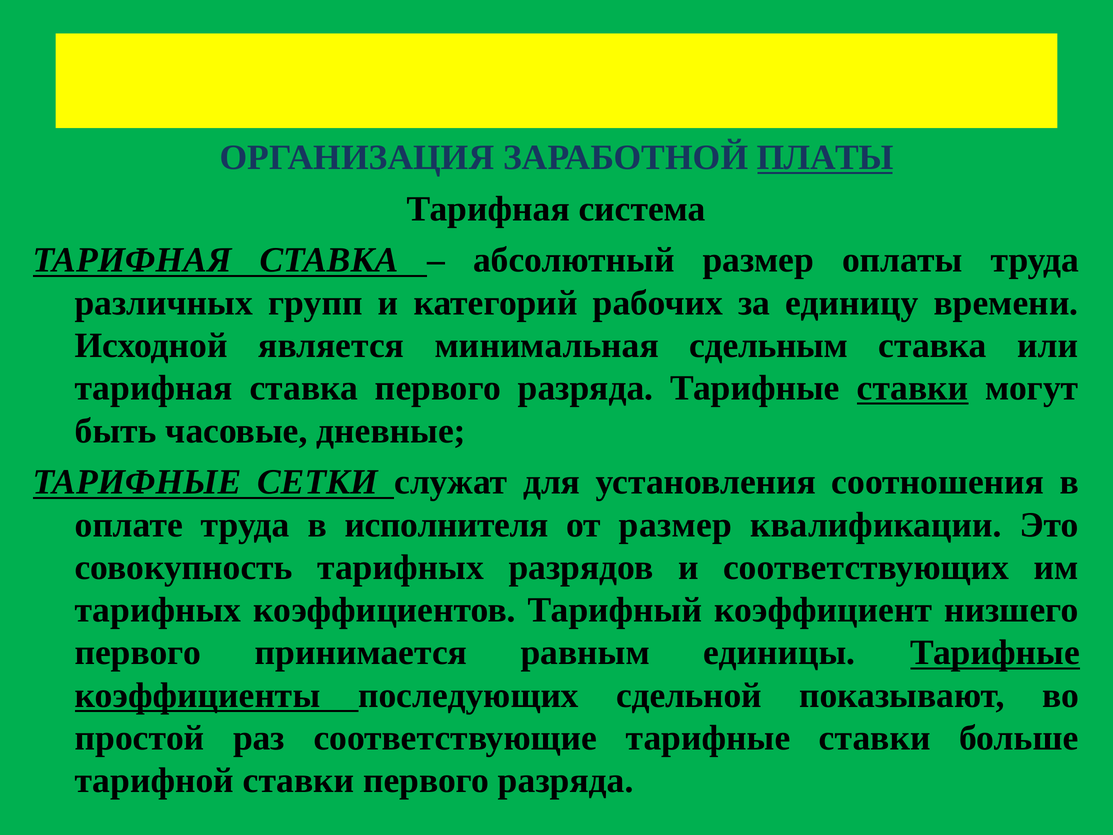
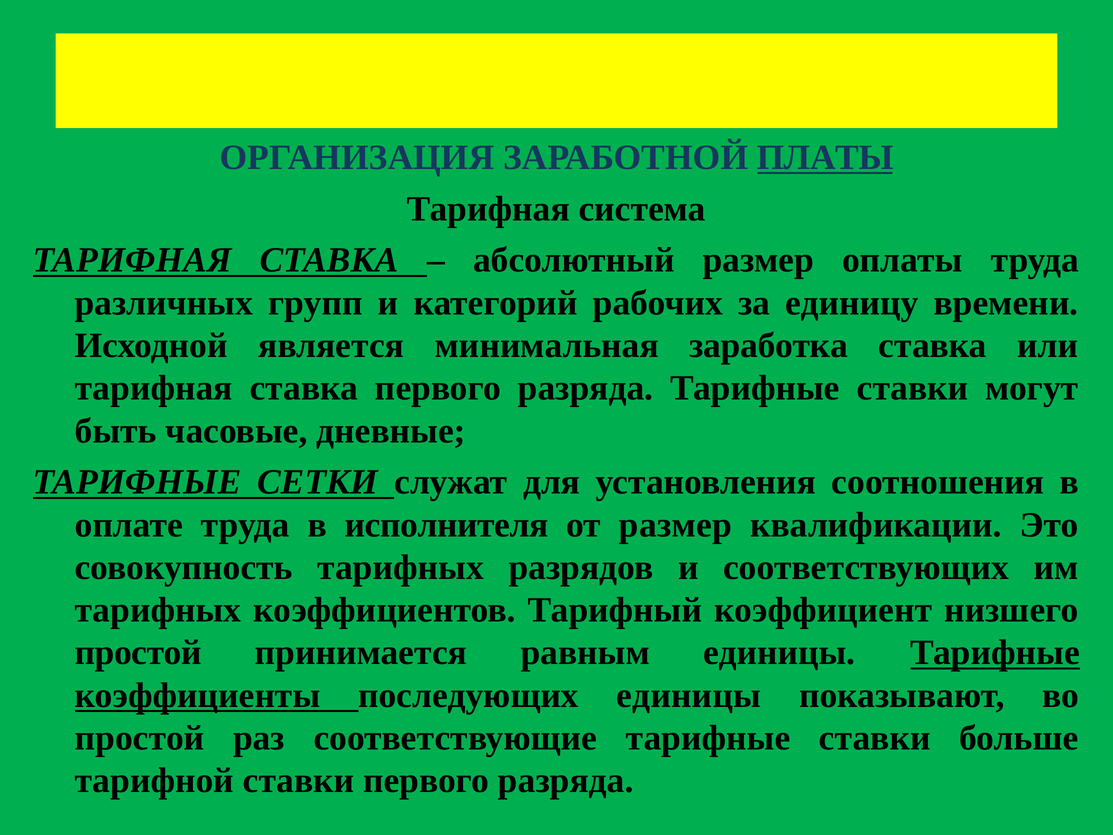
сдельным: сдельным -> заработка (769, 345)
ставки underline: present -> none (913, 388)
первого: первого -> простой (138, 653)
последующих сдельной: сдельной -> единицы (689, 695)
